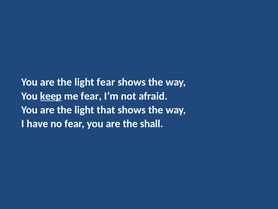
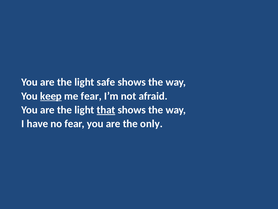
light fear: fear -> safe (106, 82)
that underline: none -> present (106, 110)
shall: shall -> only (151, 123)
